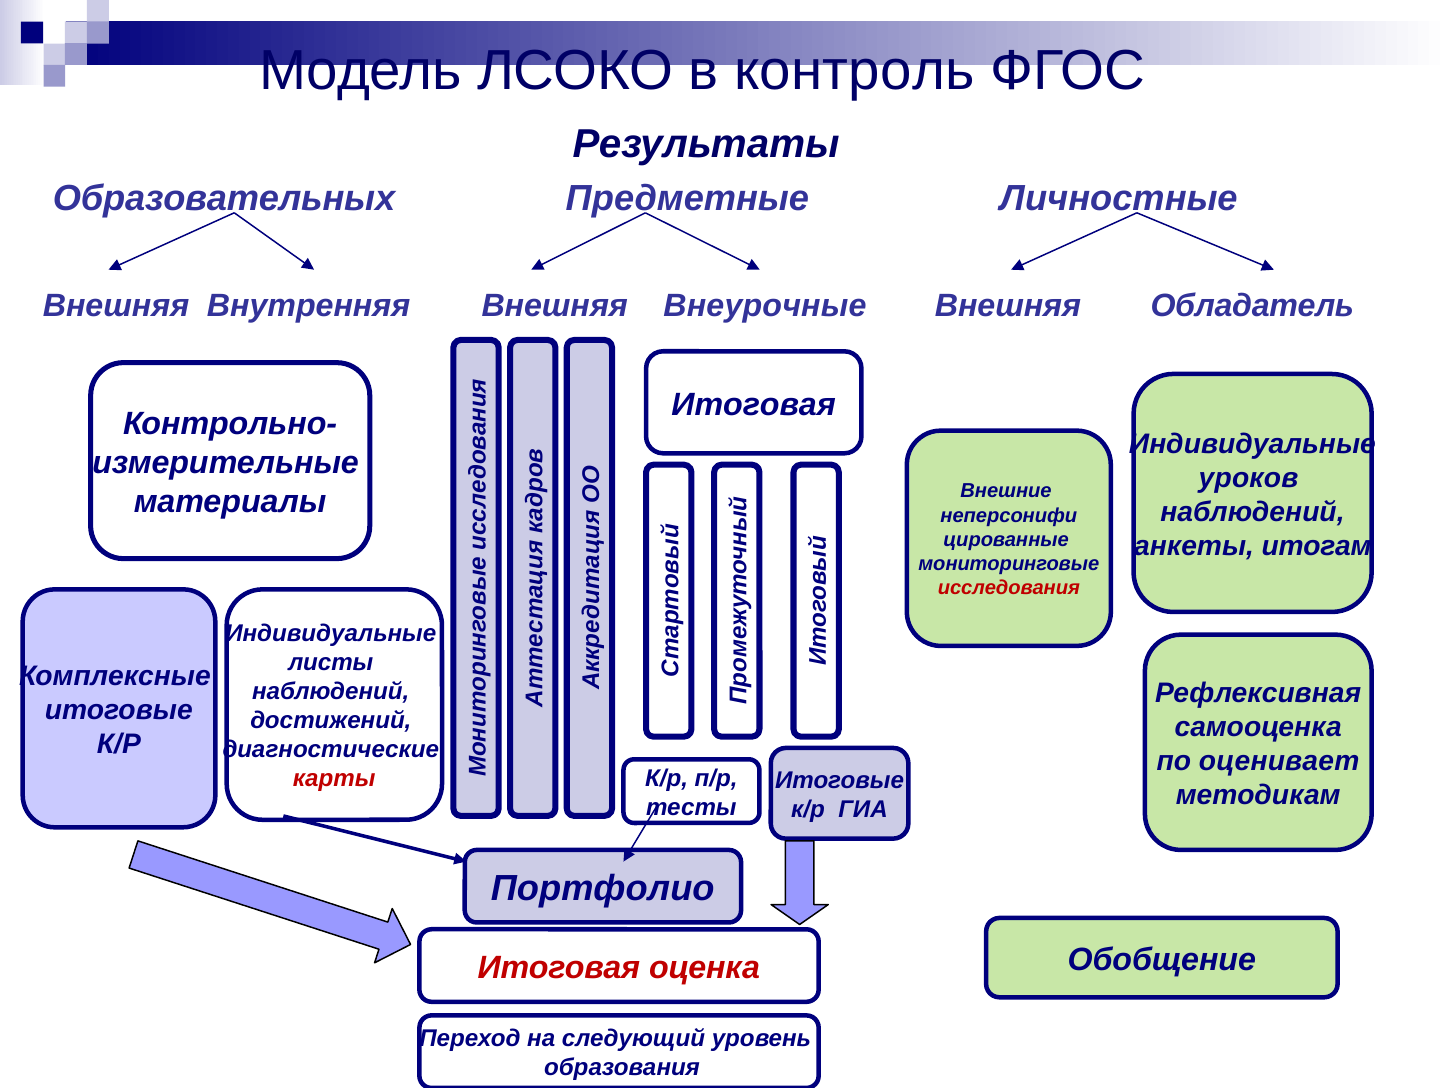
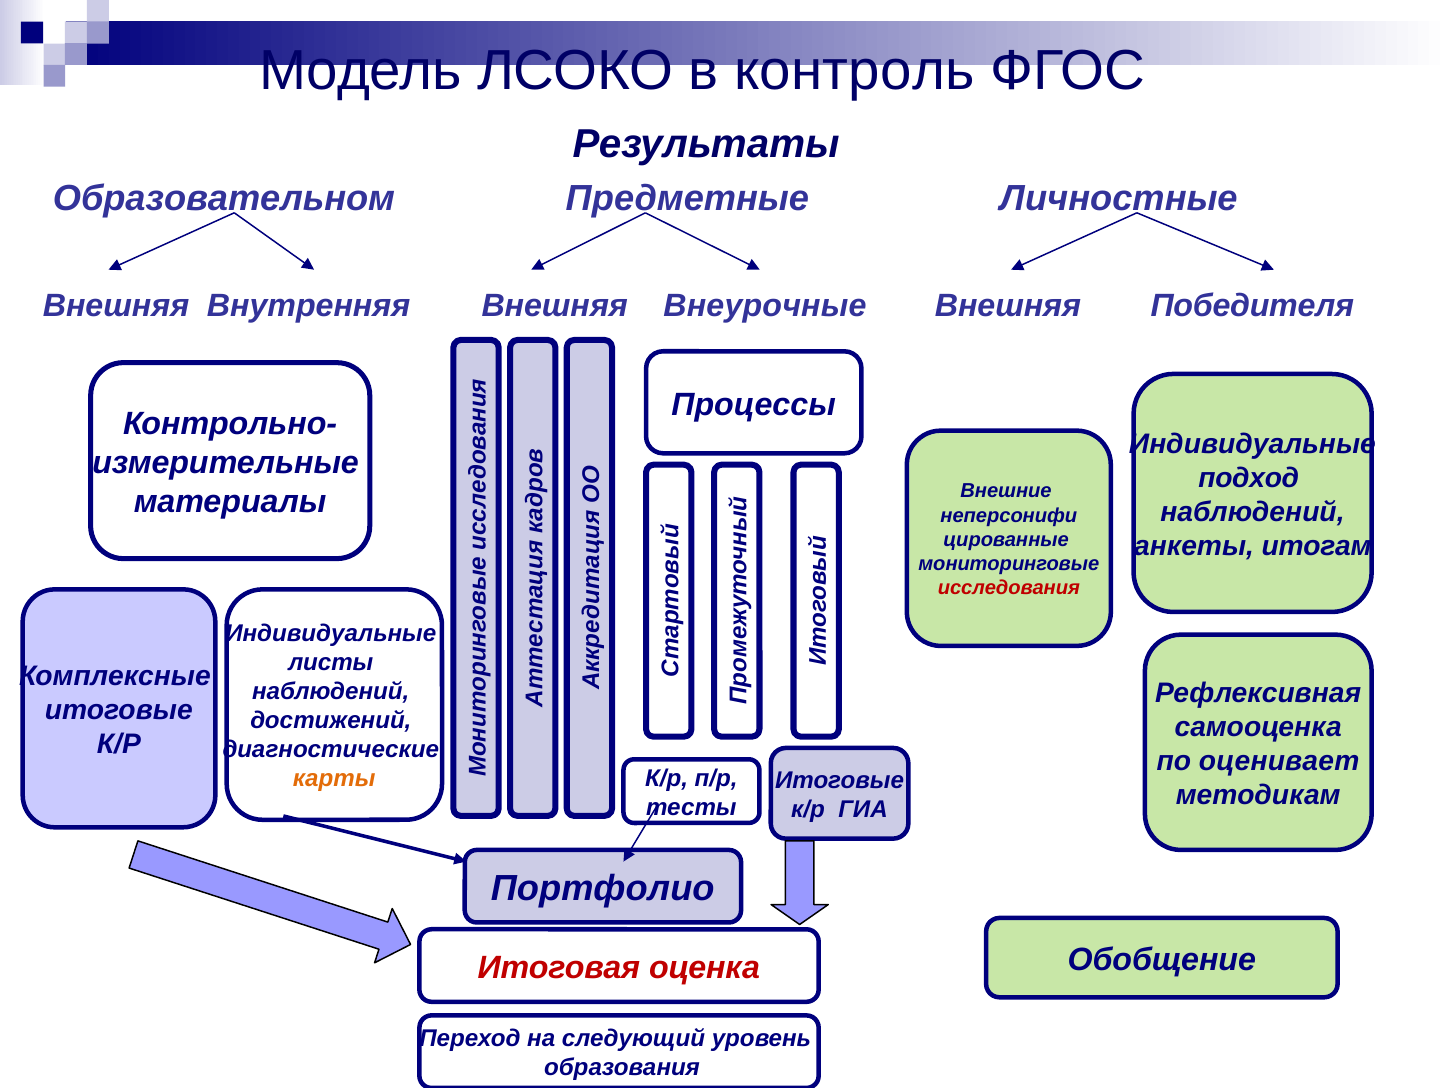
Образовательных: Образовательных -> Образовательном (224, 199)
Обладатель: Обладатель -> Победителя (1252, 306)
Итоговая: Итоговая -> Процессы (754, 405)
уроков: уроков -> подход (1249, 478)
карты colour: red -> orange (334, 779)
